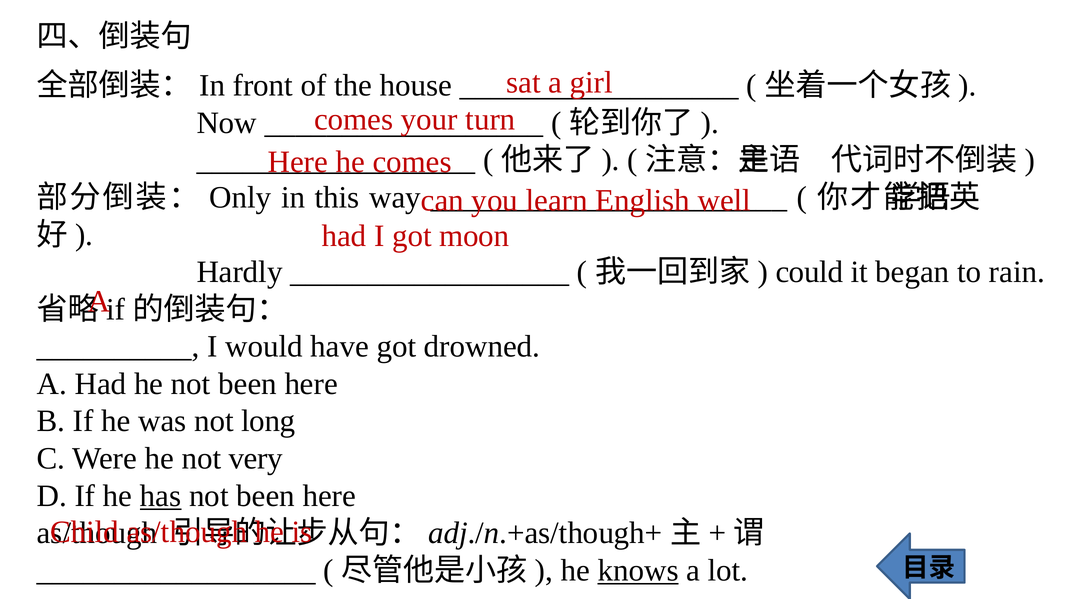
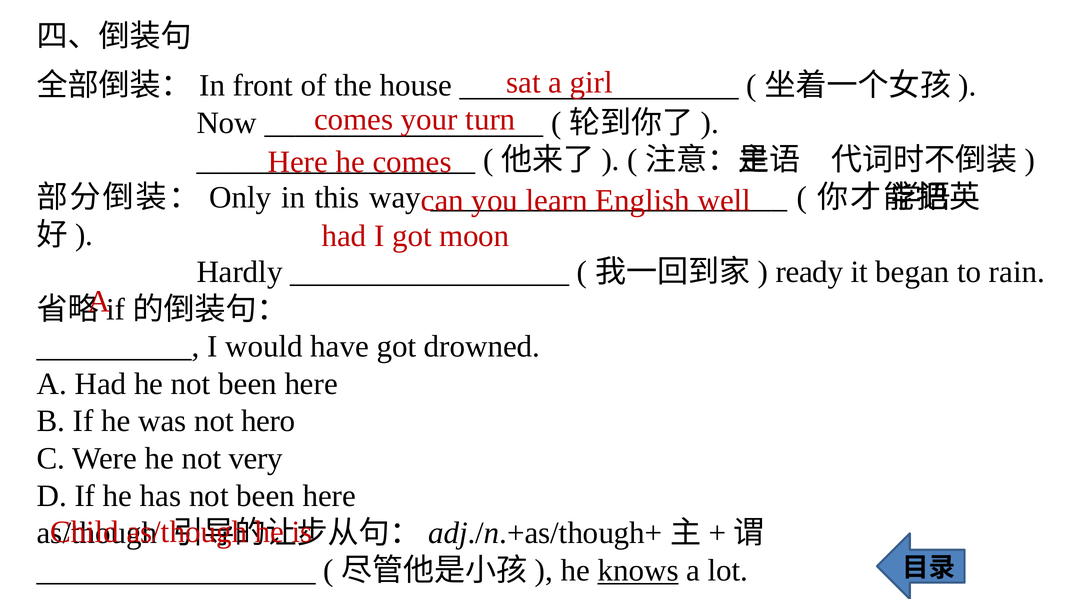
could: could -> ready (809, 272)
long: long -> hero (268, 421)
has underline: present -> none (161, 496)
